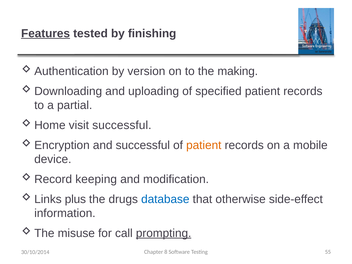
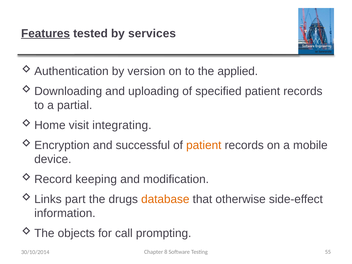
finishing: finishing -> services (152, 33)
making: making -> applied (238, 71)
visit successful: successful -> integrating (122, 125)
plus: plus -> part (75, 199)
database colour: blue -> orange (165, 199)
misuse: misuse -> objects (76, 233)
prompting underline: present -> none (164, 233)
